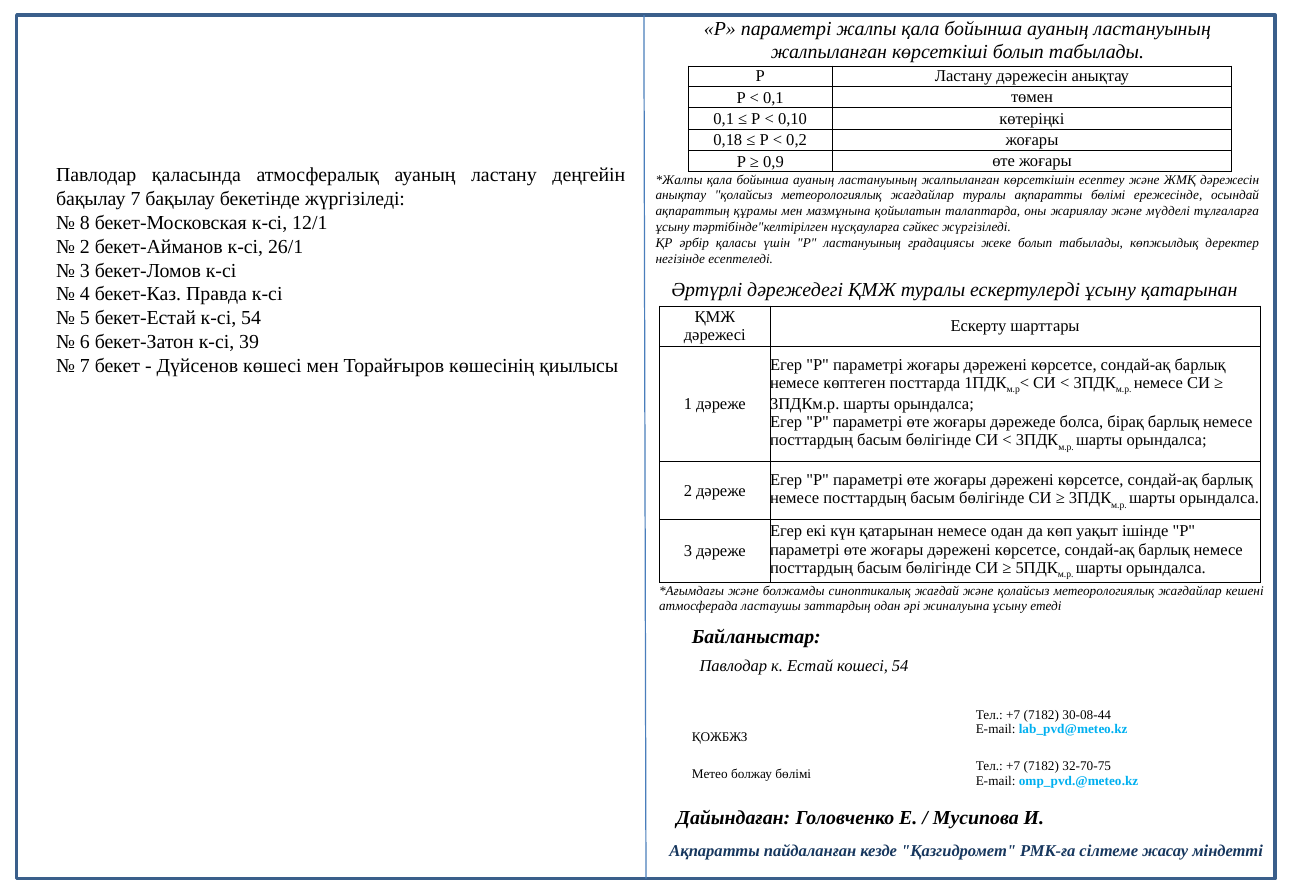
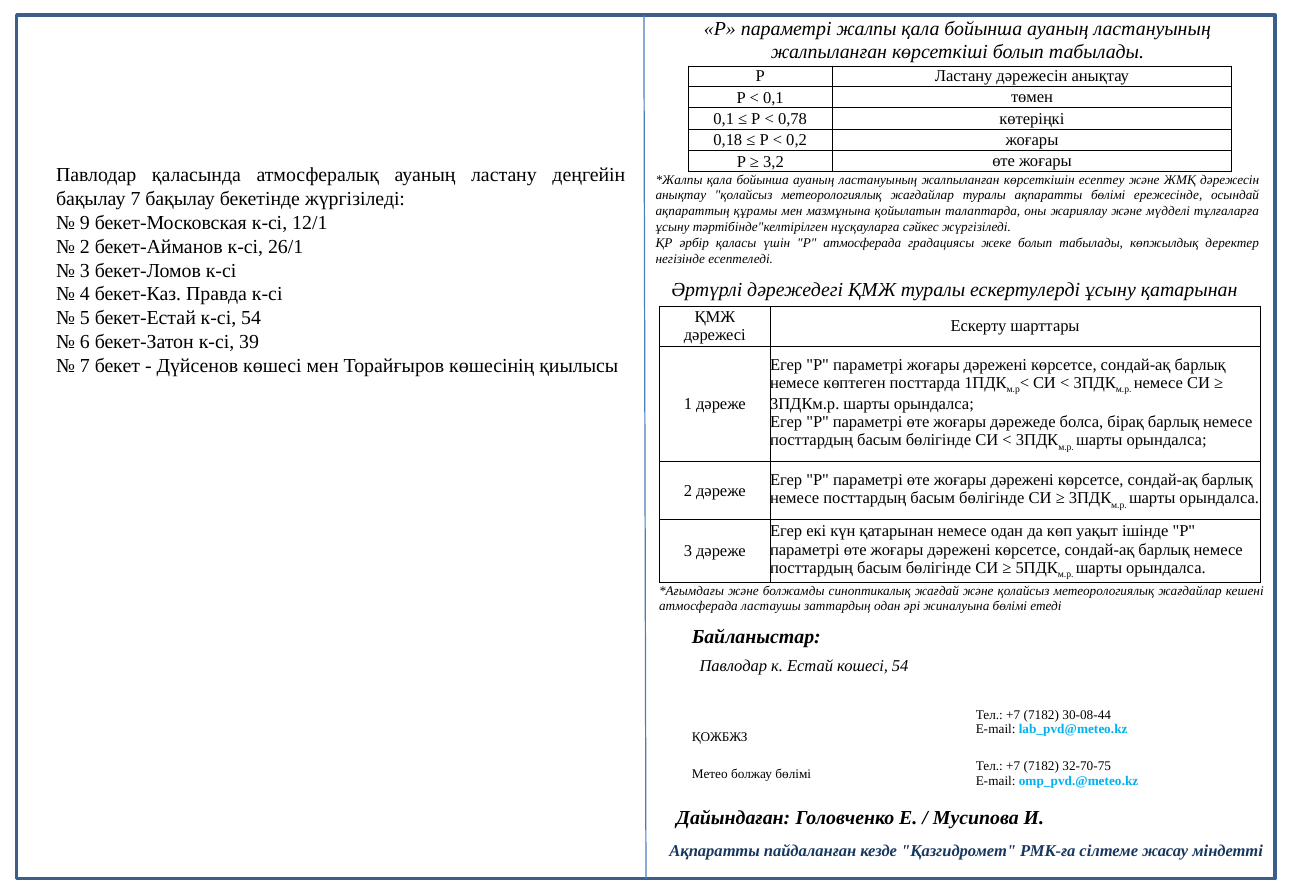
0,10: 0,10 -> 0,78 (793, 119)
0,9: 0,9 -> 3,2 (774, 162)
8: 8 -> 9 (85, 223)
Р ластануының: ластануының -> атмосферада (862, 243)
жиналуына ұсыну: ұсыну -> бөлімі (1010, 607)
